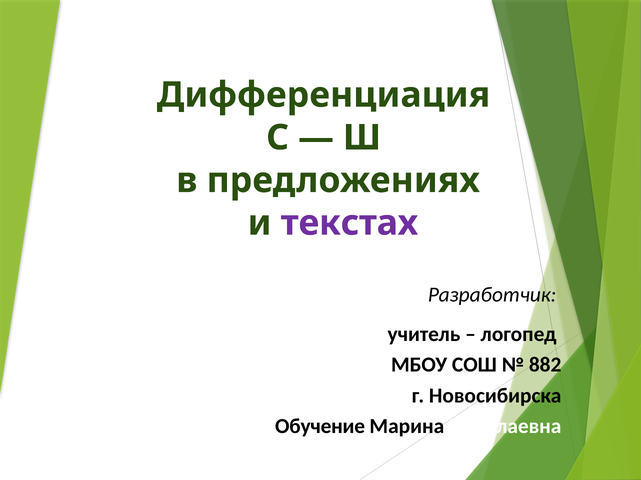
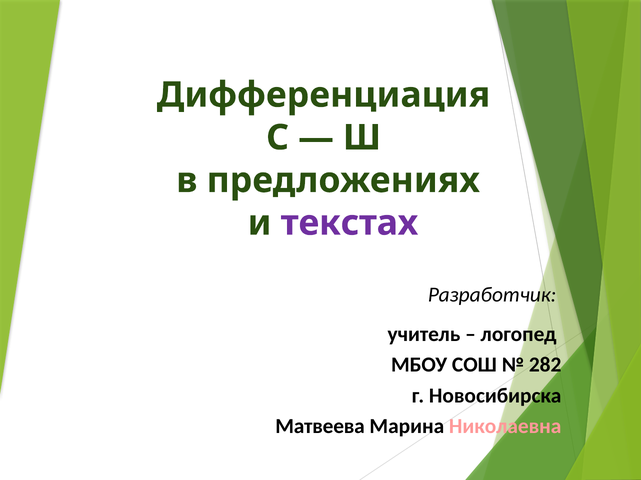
882: 882 -> 282 (545, 366)
Обучение: Обучение -> Матвеева (320, 427)
Николаевна colour: white -> pink (505, 427)
